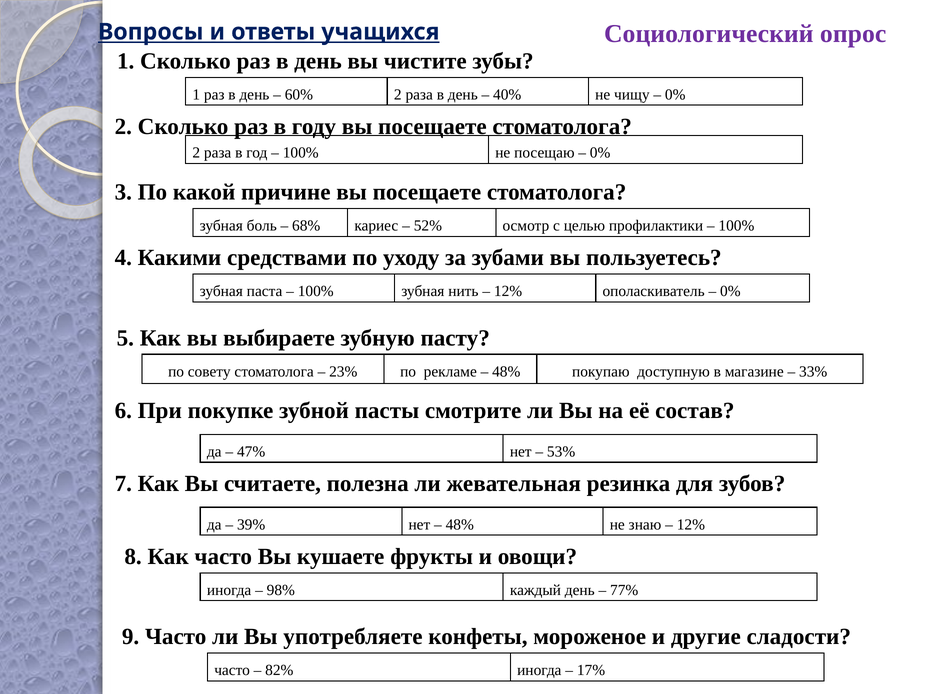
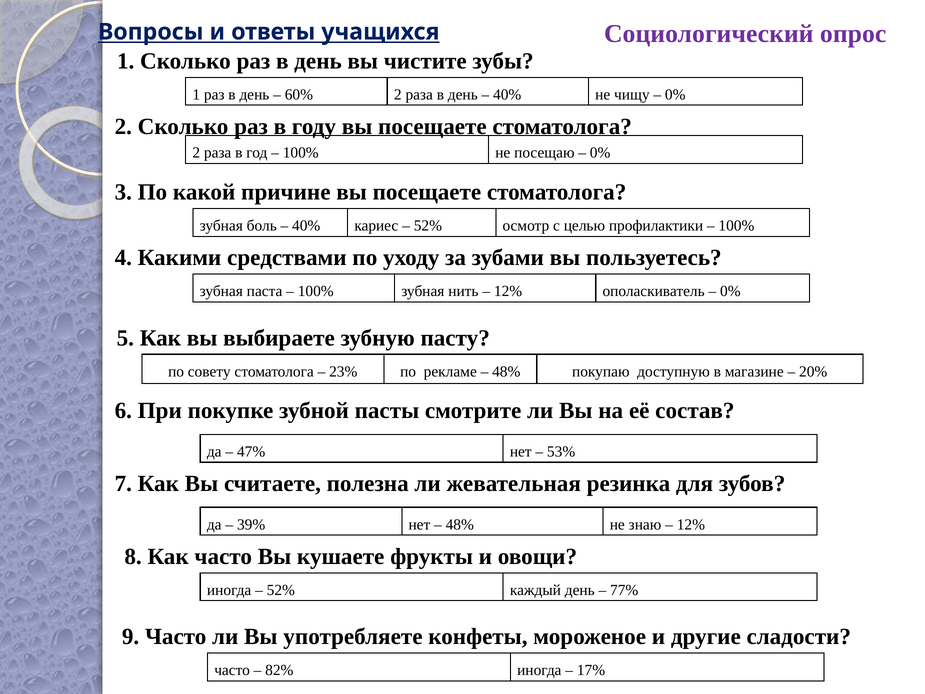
68%: 68% -> 40% (306, 226)
33%: 33% -> 20% (813, 371)
98%: 98% -> 52% (281, 590)
